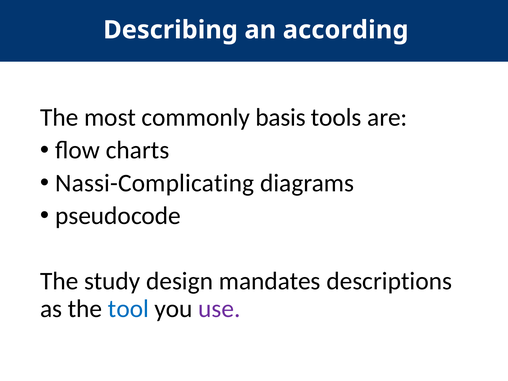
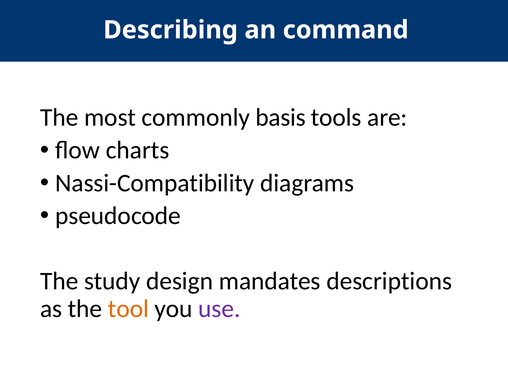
according: according -> command (346, 30)
Nassi-Complicating: Nassi-Complicating -> Nassi-Compatibility (155, 183)
tool colour: blue -> orange (128, 309)
